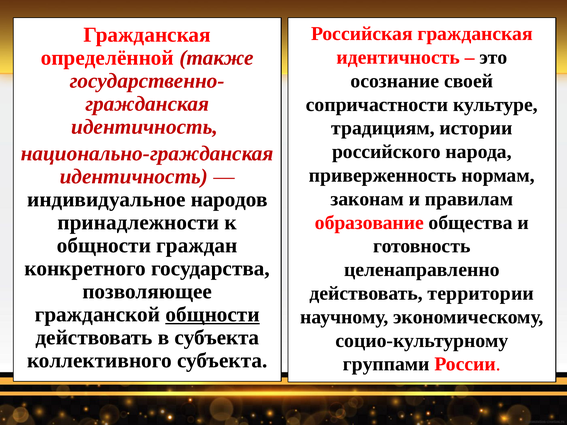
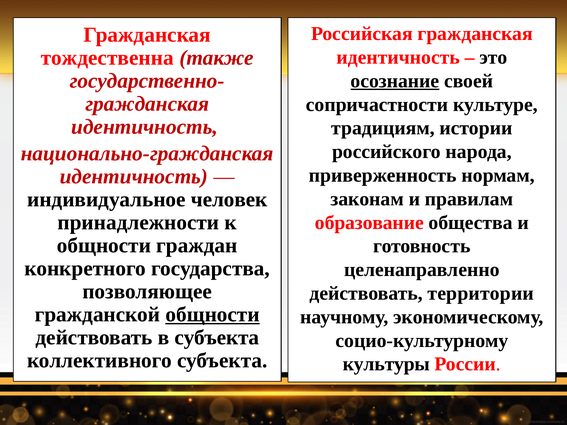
определённой: определённой -> тождественна (107, 58)
осознание underline: none -> present (395, 81)
народов: народов -> человек (229, 200)
группами: группами -> культуры (386, 364)
